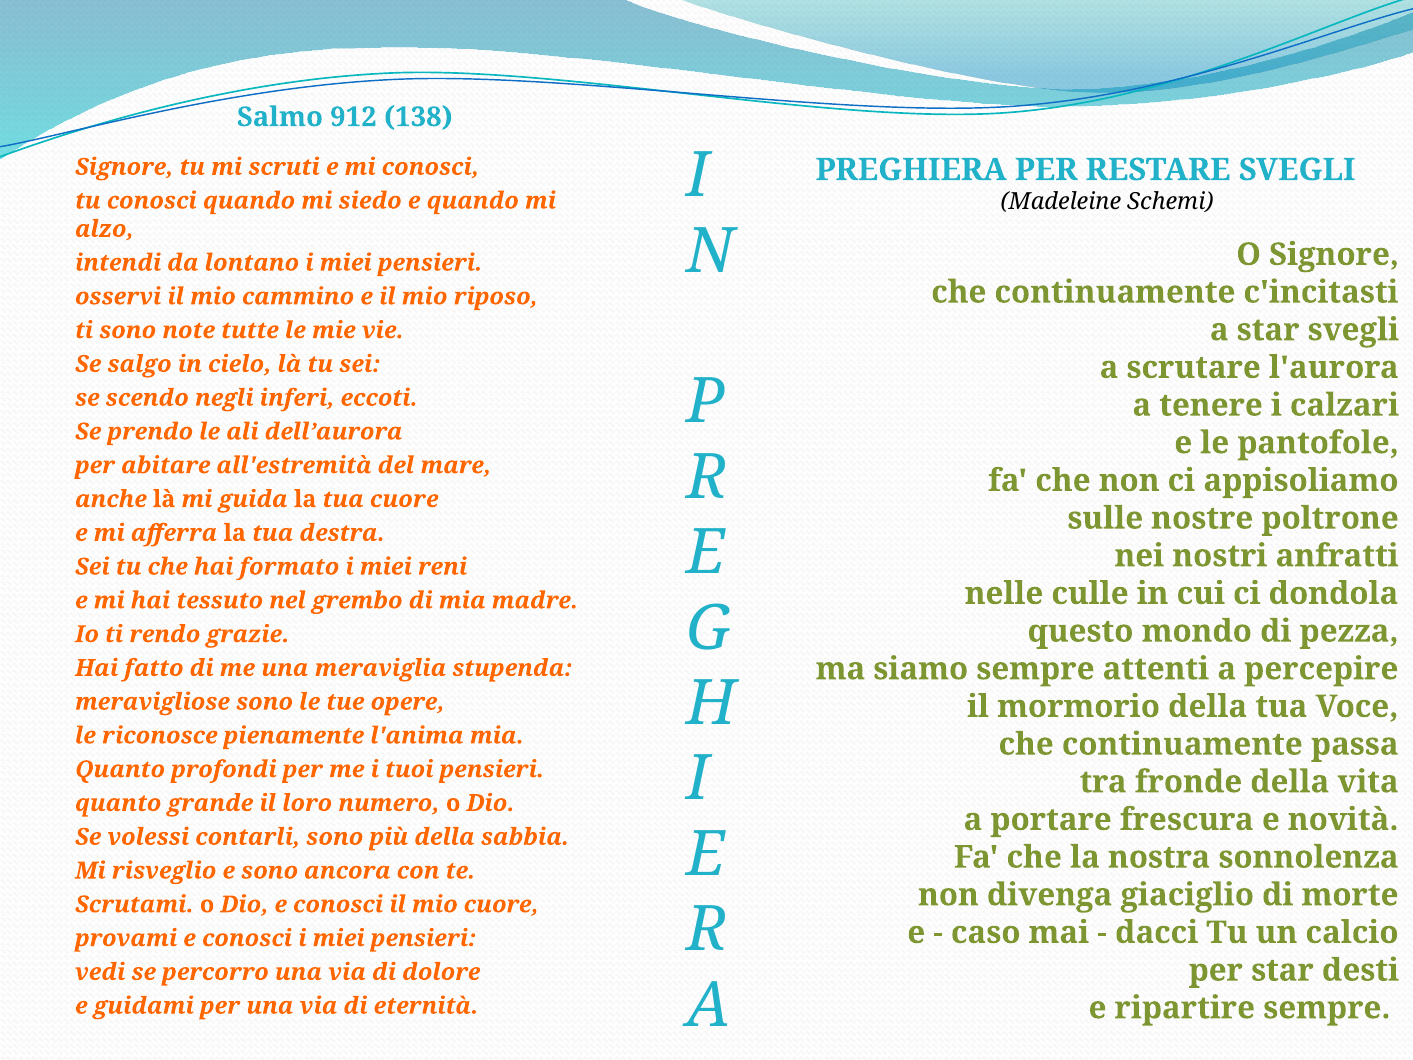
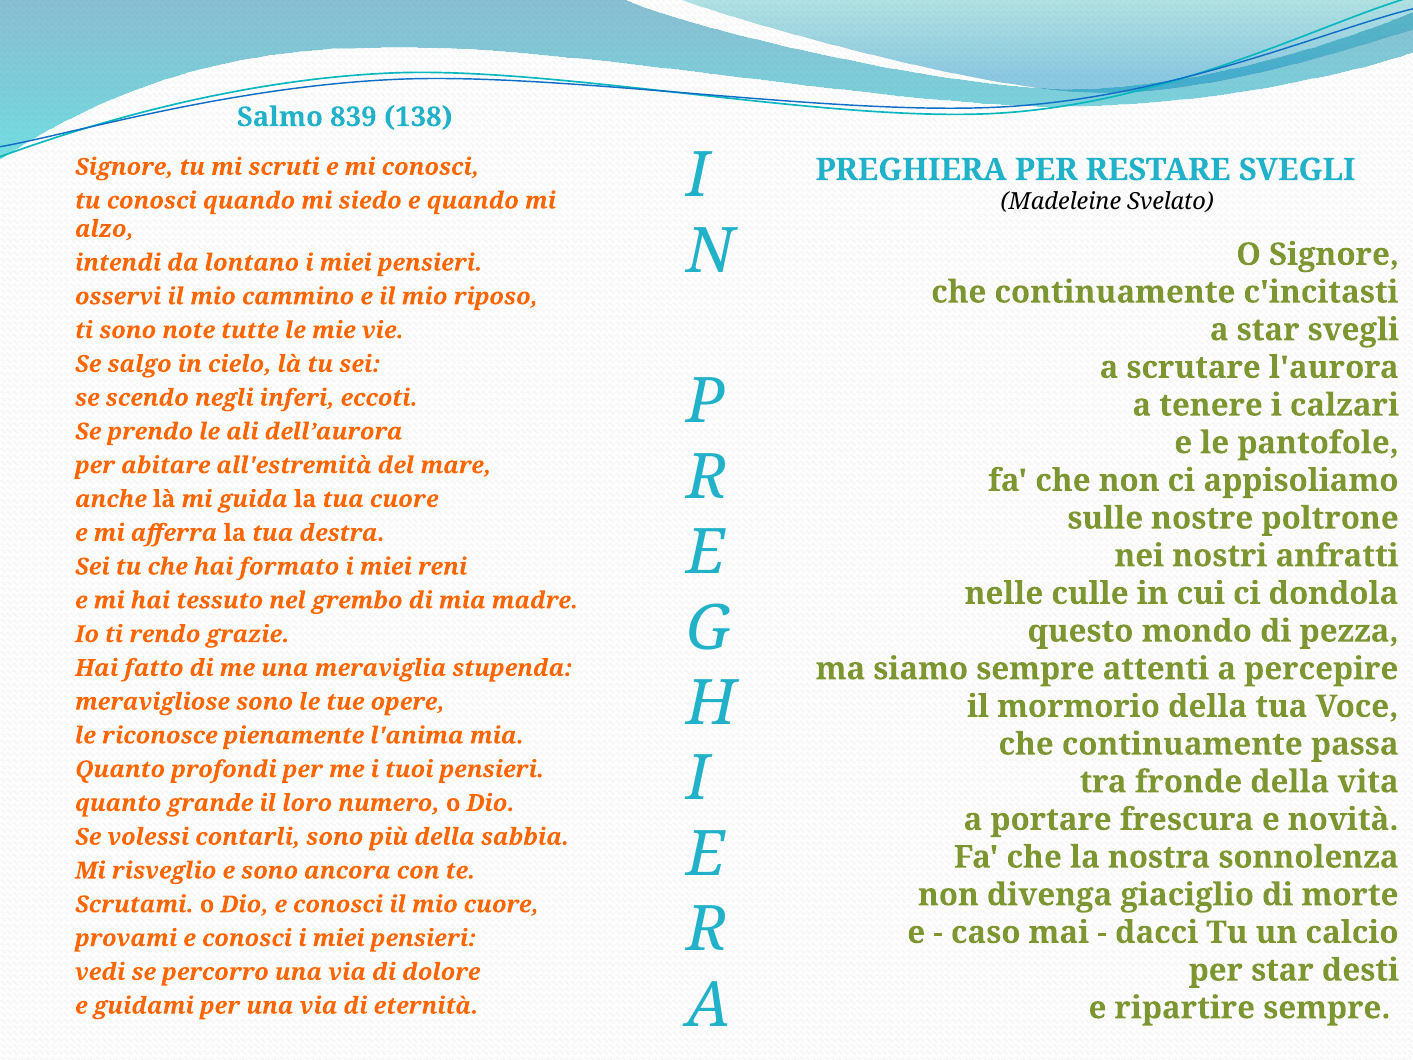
912: 912 -> 839 (353, 117)
Schemi: Schemi -> Svelato (1171, 202)
